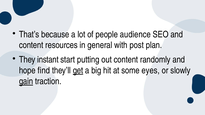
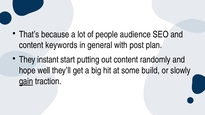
resources: resources -> keywords (61, 45)
find: find -> well (44, 71)
get underline: present -> none (78, 71)
eyes: eyes -> build (151, 71)
